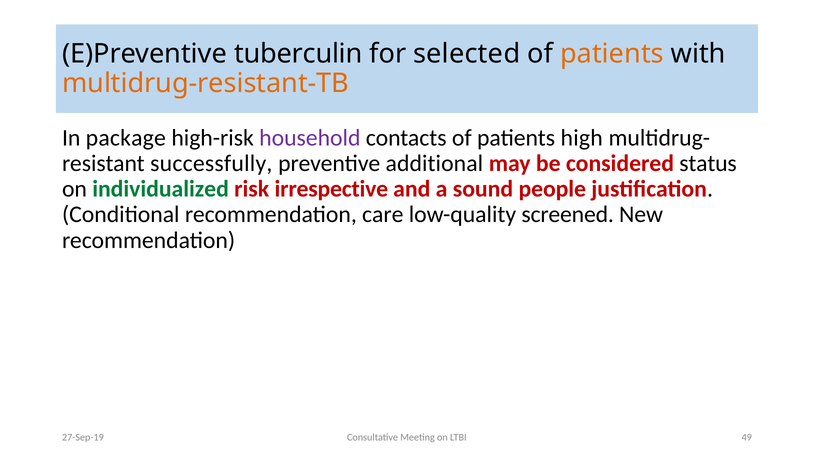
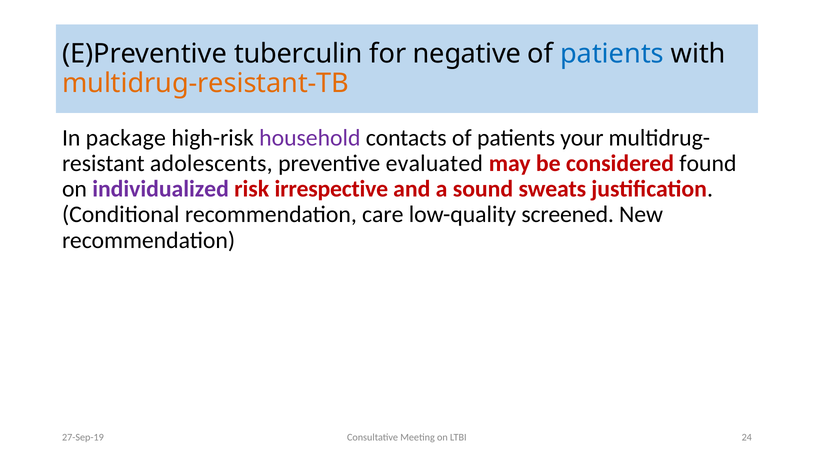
selected: selected -> negative (467, 54)
patients colour: orange -> blue (612, 54)
high: high -> your (582, 138)
successfully: successfully -> adolescents (211, 163)
additional: additional -> evaluated (434, 163)
status: status -> found (708, 163)
individualized colour: green -> purple (161, 189)
people: people -> sweats (552, 189)
49: 49 -> 24 (747, 437)
